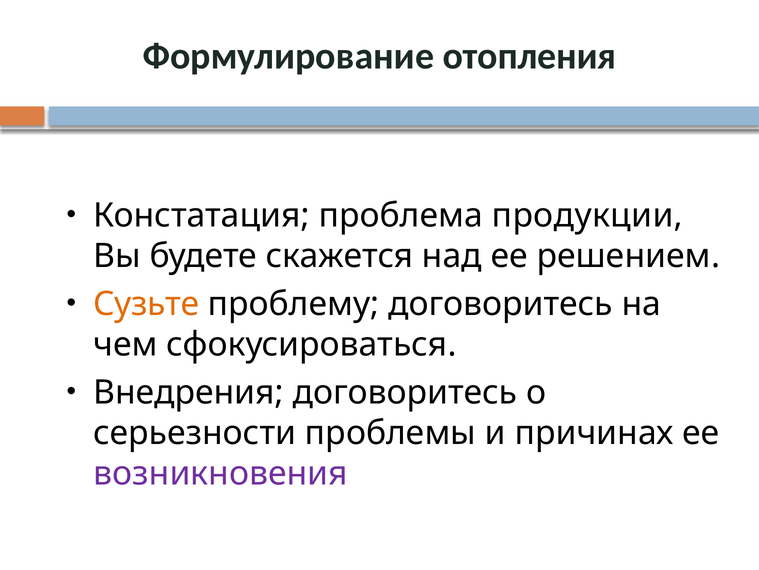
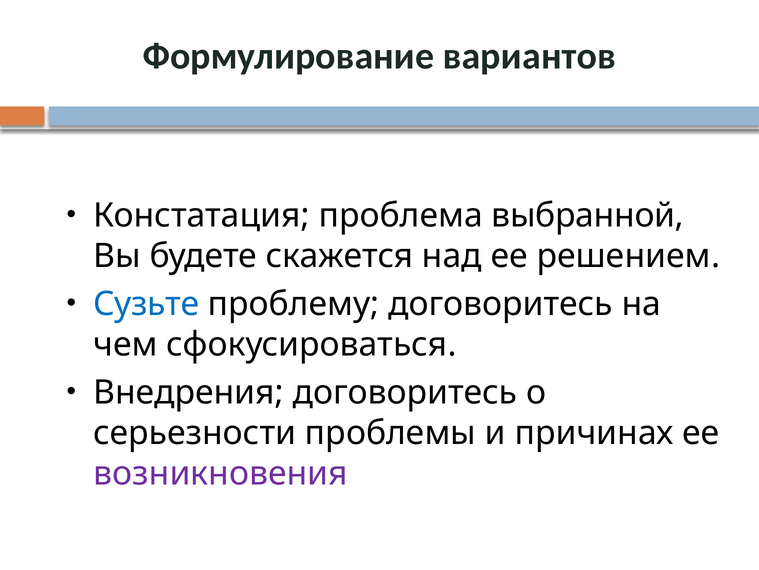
отопления: отопления -> вариантов (529, 56)
продукции: продукции -> выбранной (588, 215)
Сузьте colour: orange -> blue (146, 304)
